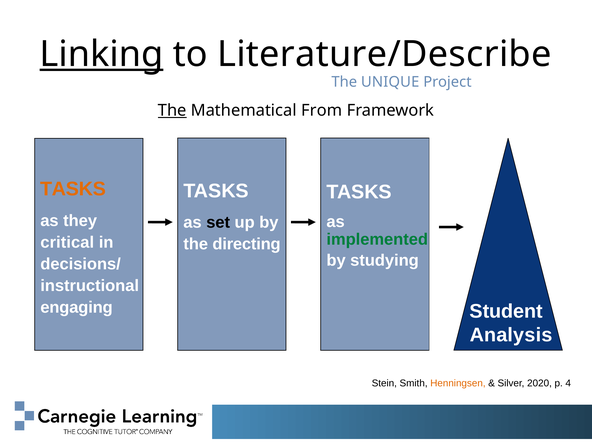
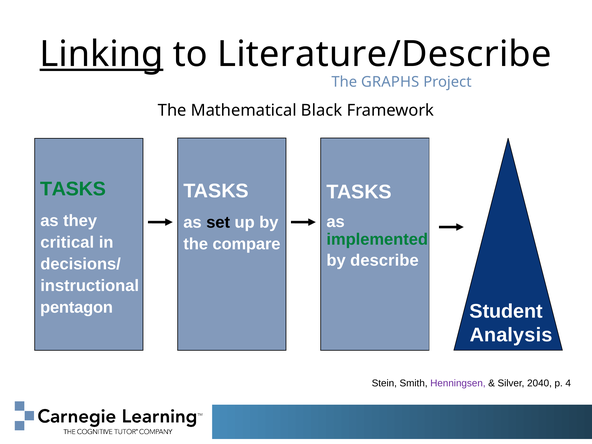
UNIQUE: UNIQUE -> GRAPHS (390, 82)
The underline: present -> none (172, 110)
From: From -> Black (322, 110)
TASKS colour: orange -> green (73, 189)
directing: directing -> compare (247, 244)
studying: studying -> describe (384, 260)
engaging: engaging -> pentagon (77, 307)
Henningsen colour: orange -> purple (458, 383)
2020: 2020 -> 2040 (539, 383)
